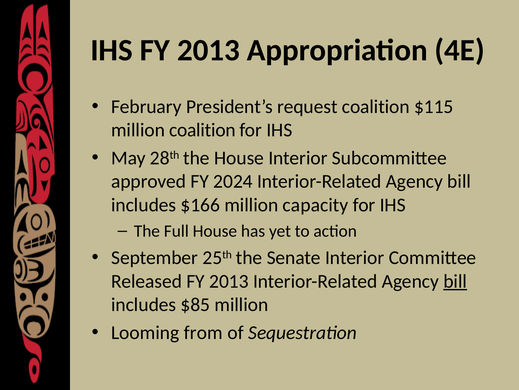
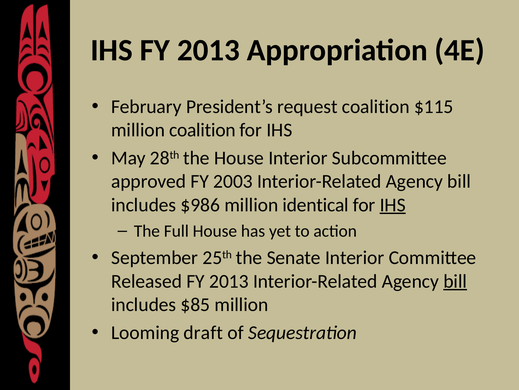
2024: 2024 -> 2003 (233, 181)
$166: $166 -> $986 (200, 205)
capacity: capacity -> identical (316, 205)
IHS underline: none -> present (393, 205)
from: from -> draft (203, 332)
